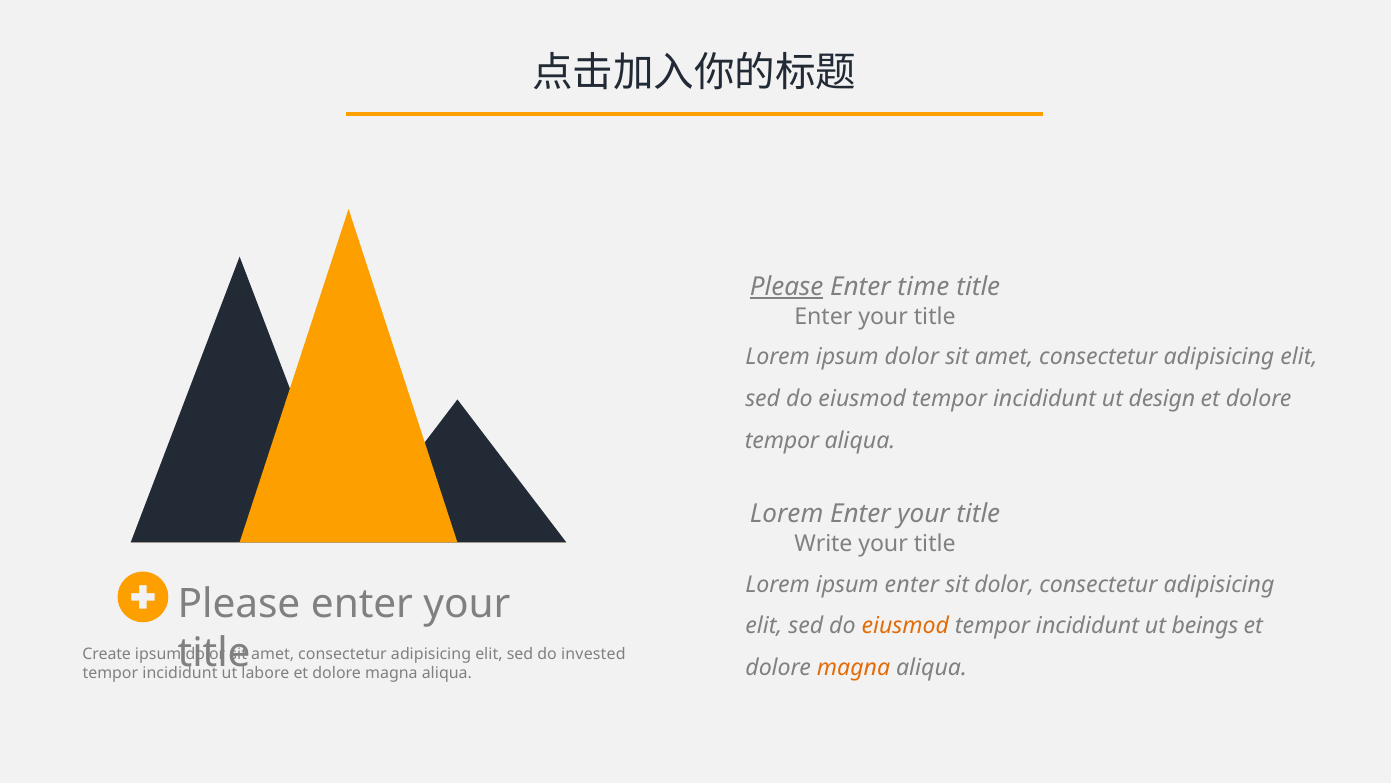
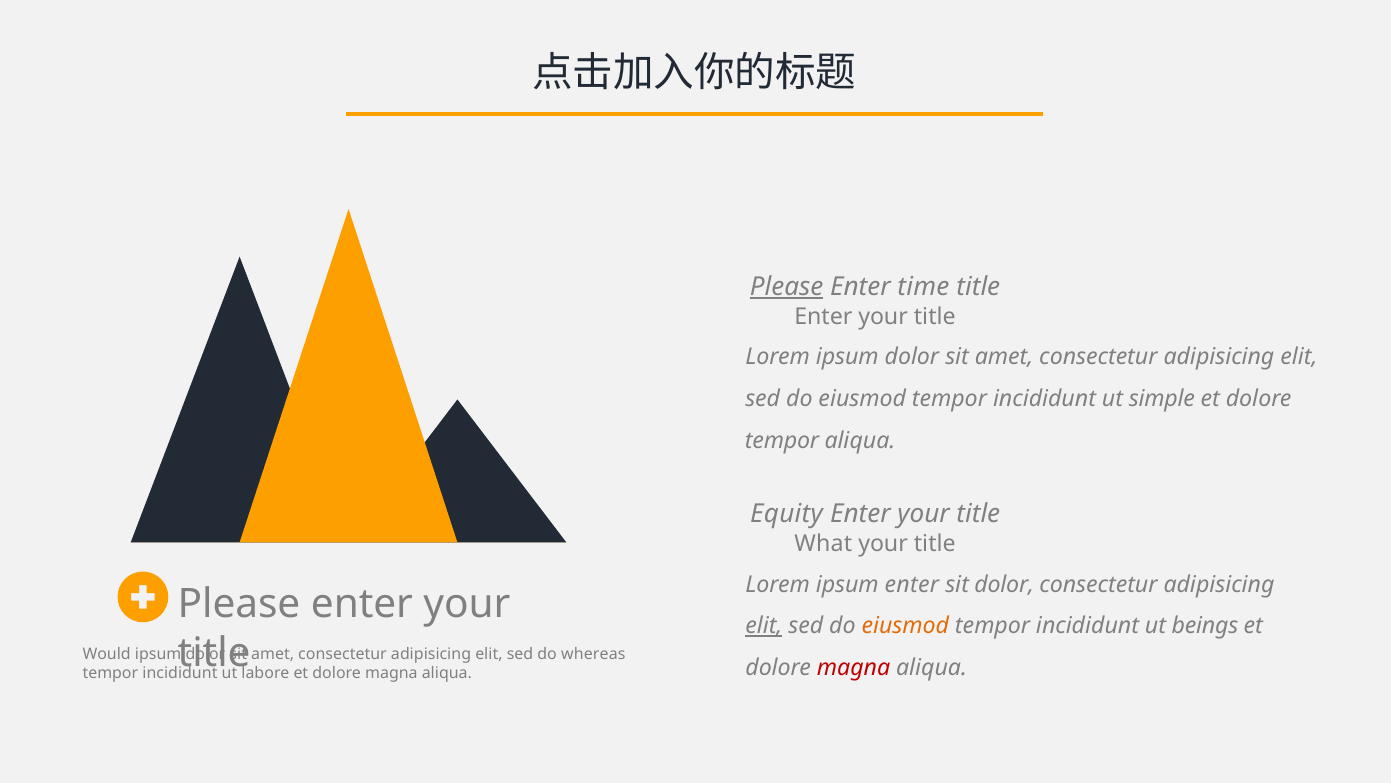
design: design -> simple (1162, 399)
Lorem: Lorem -> Equity (786, 514)
Write: Write -> What (823, 544)
elit underline: none -> present (764, 626)
Create: Create -> Would (107, 654)
invested: invested -> whereas (593, 654)
magna colour: orange -> red (854, 668)
